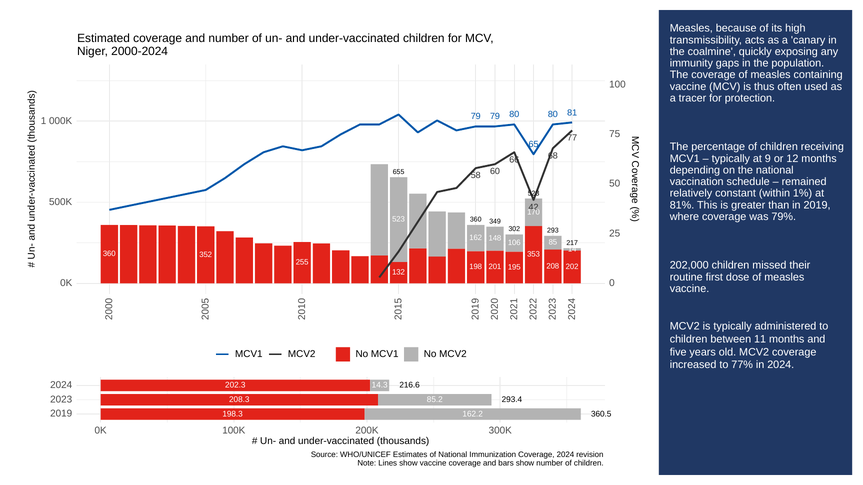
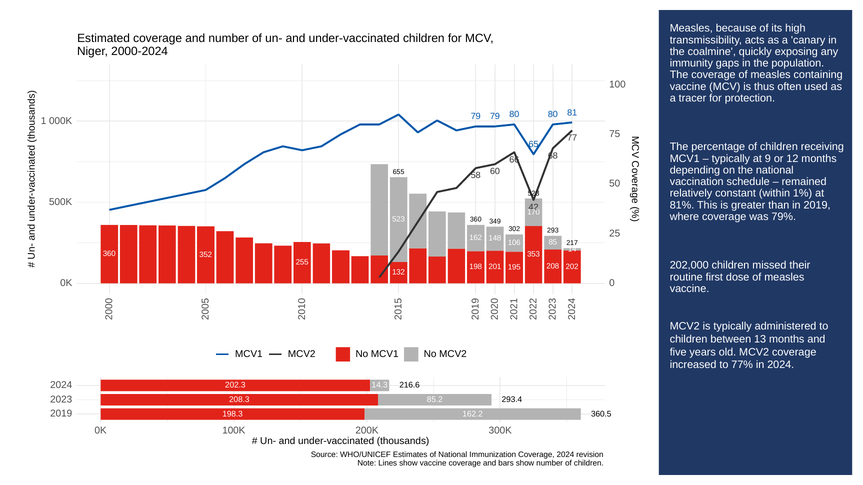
11: 11 -> 13 (760, 339)
